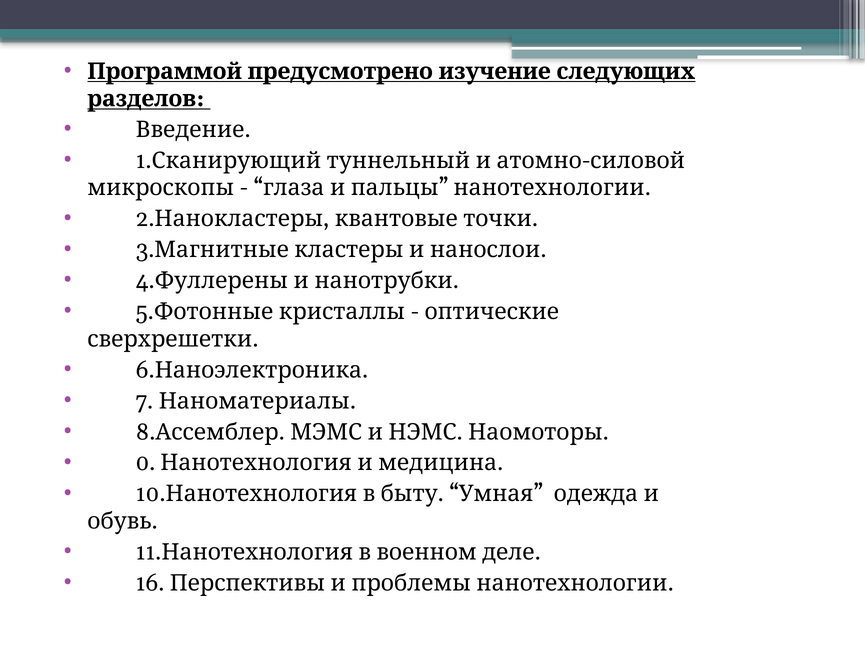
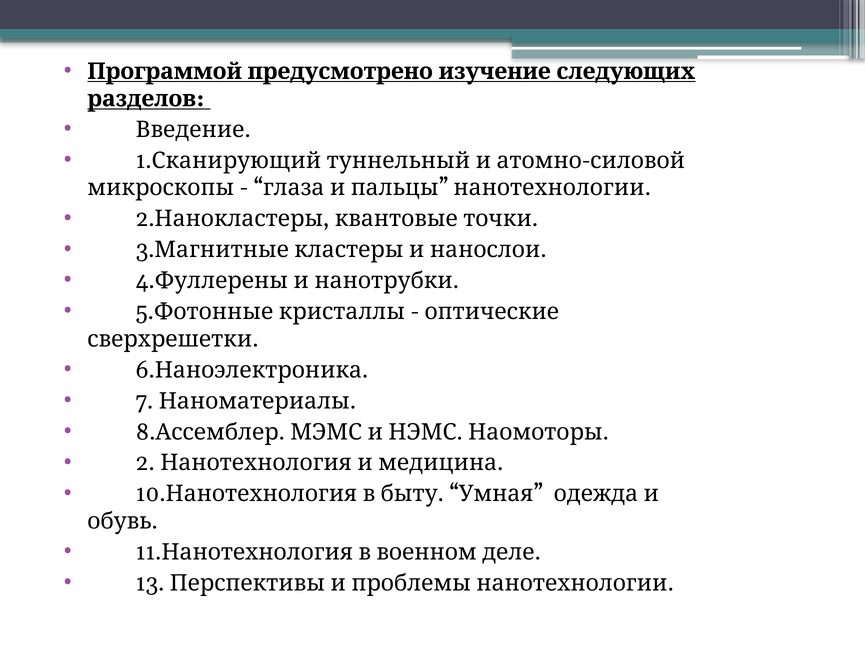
0: 0 -> 2 (145, 463)
16: 16 -> 13 (150, 584)
